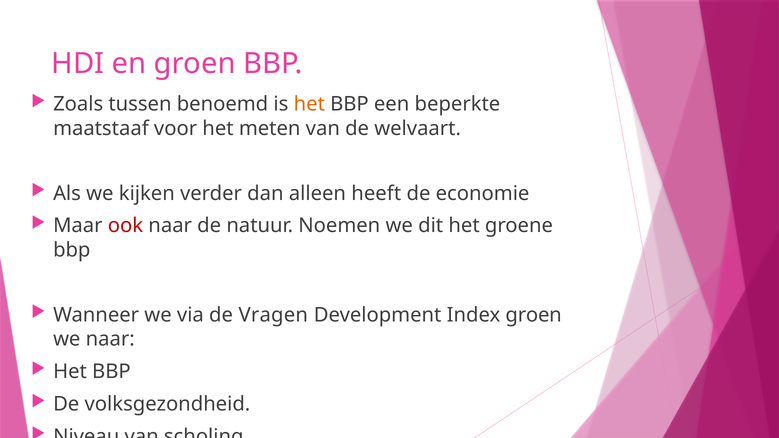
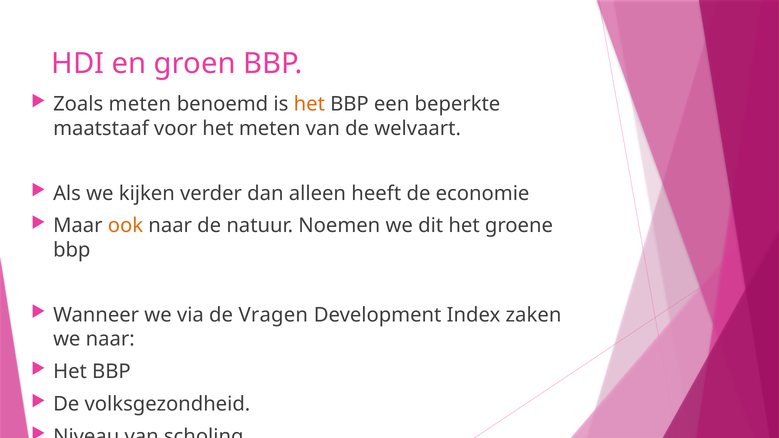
Zoals tussen: tussen -> meten (140, 104)
ook colour: red -> orange (125, 226)
Index groen: groen -> zaken (534, 315)
